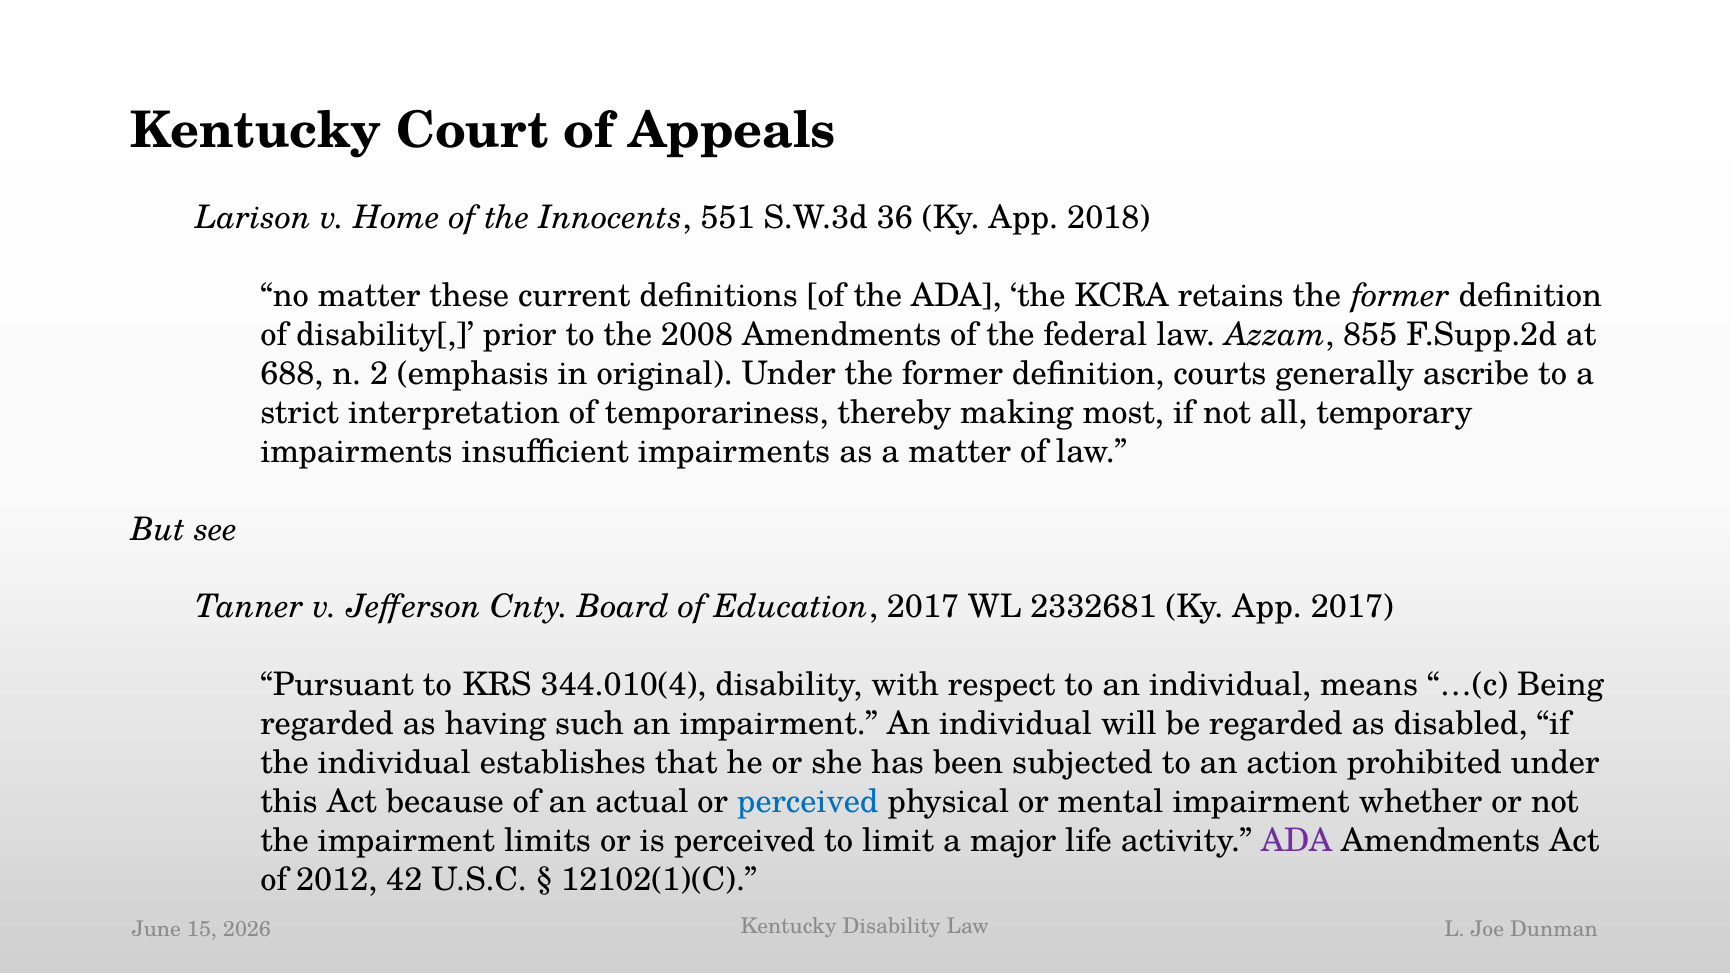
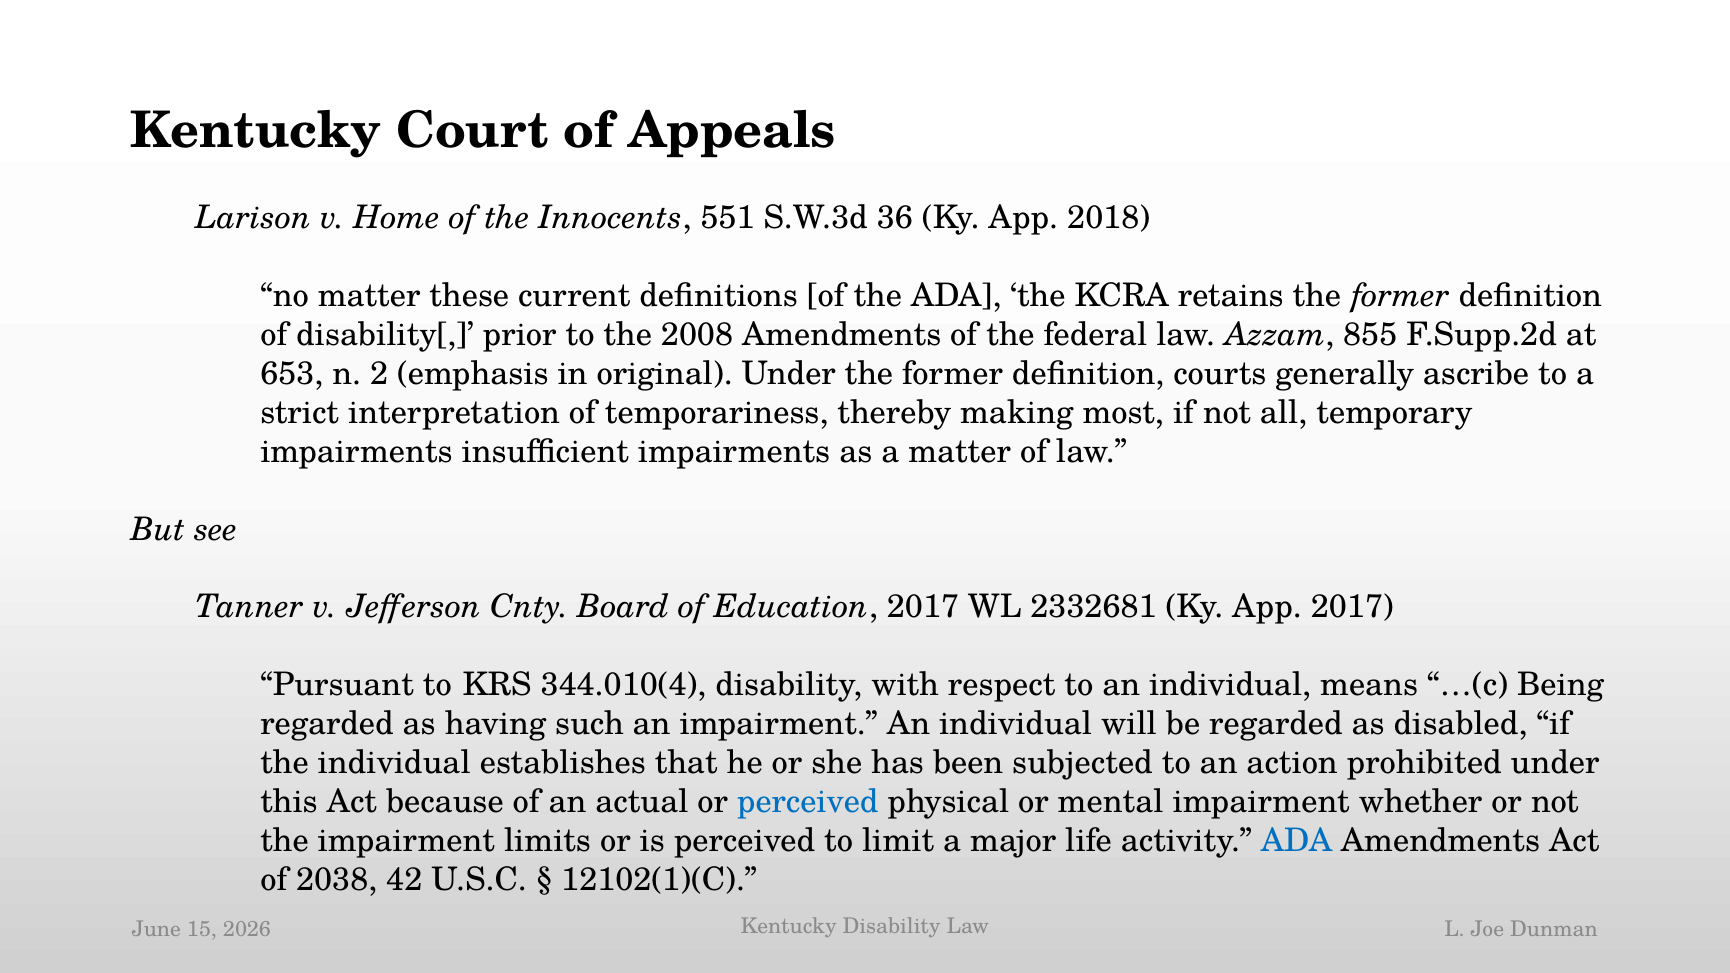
688: 688 -> 653 (292, 374)
ADA colour: purple -> blue (1297, 841)
2012: 2012 -> 2038 (337, 880)
